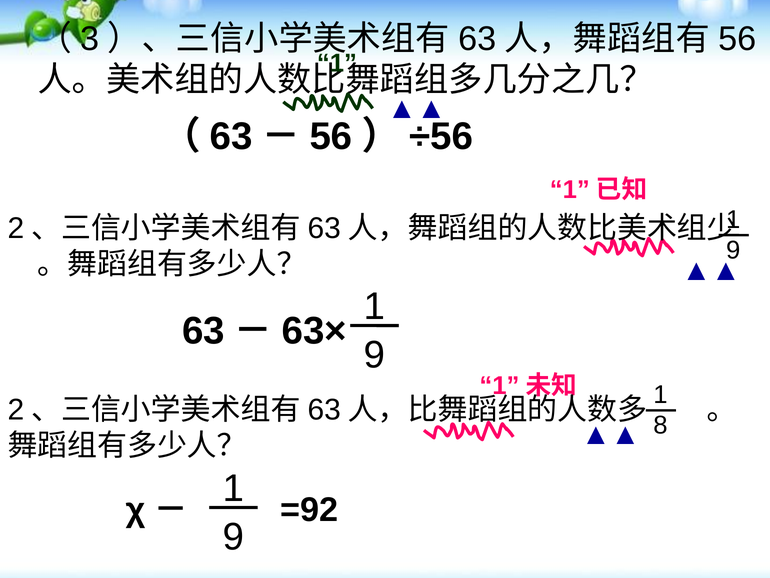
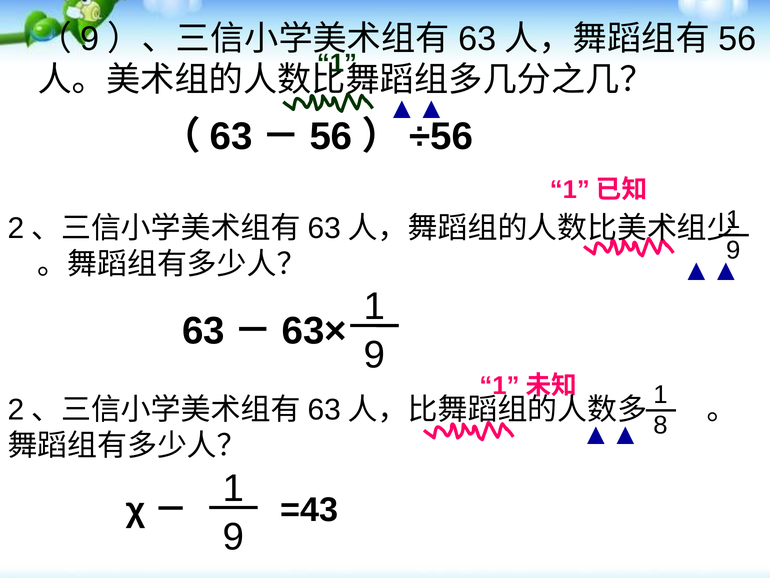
3: 3 -> 9 (90, 39)
=92: =92 -> =43 (309, 510)
